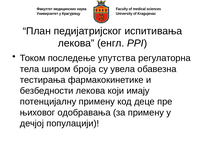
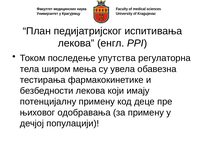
броја: броја -> мења (85, 69)
